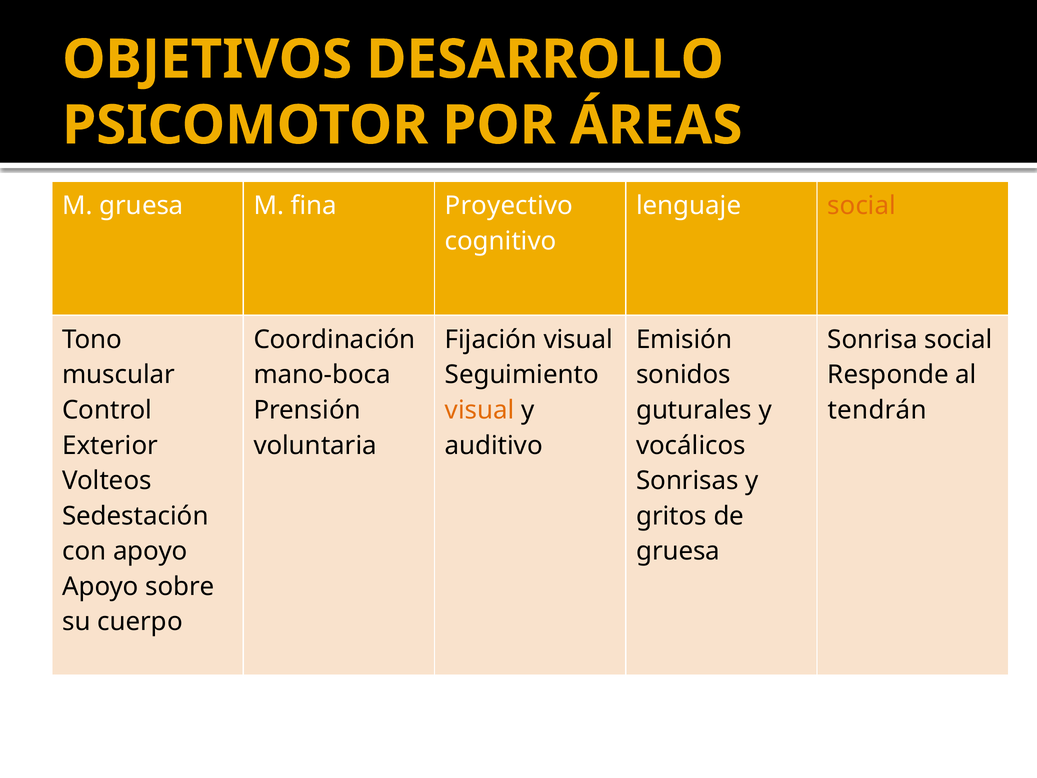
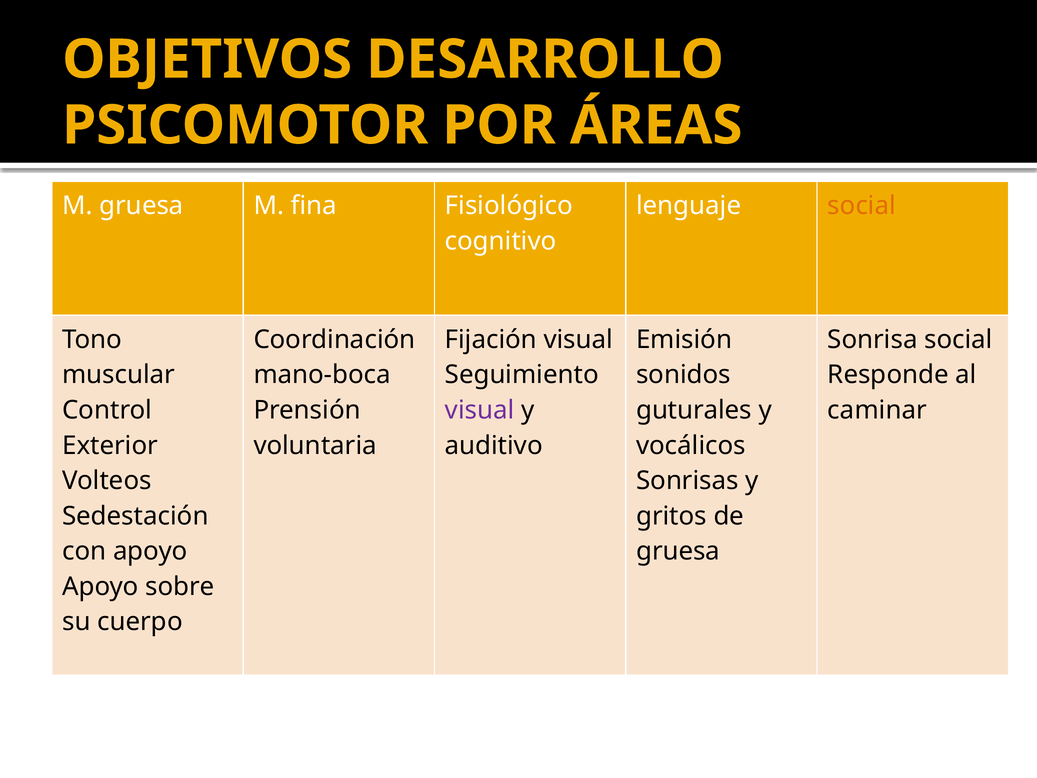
Proyectivo: Proyectivo -> Fisiológico (509, 206)
visual colour: orange -> purple (480, 410)
tendrán: tendrán -> caminar (877, 410)
